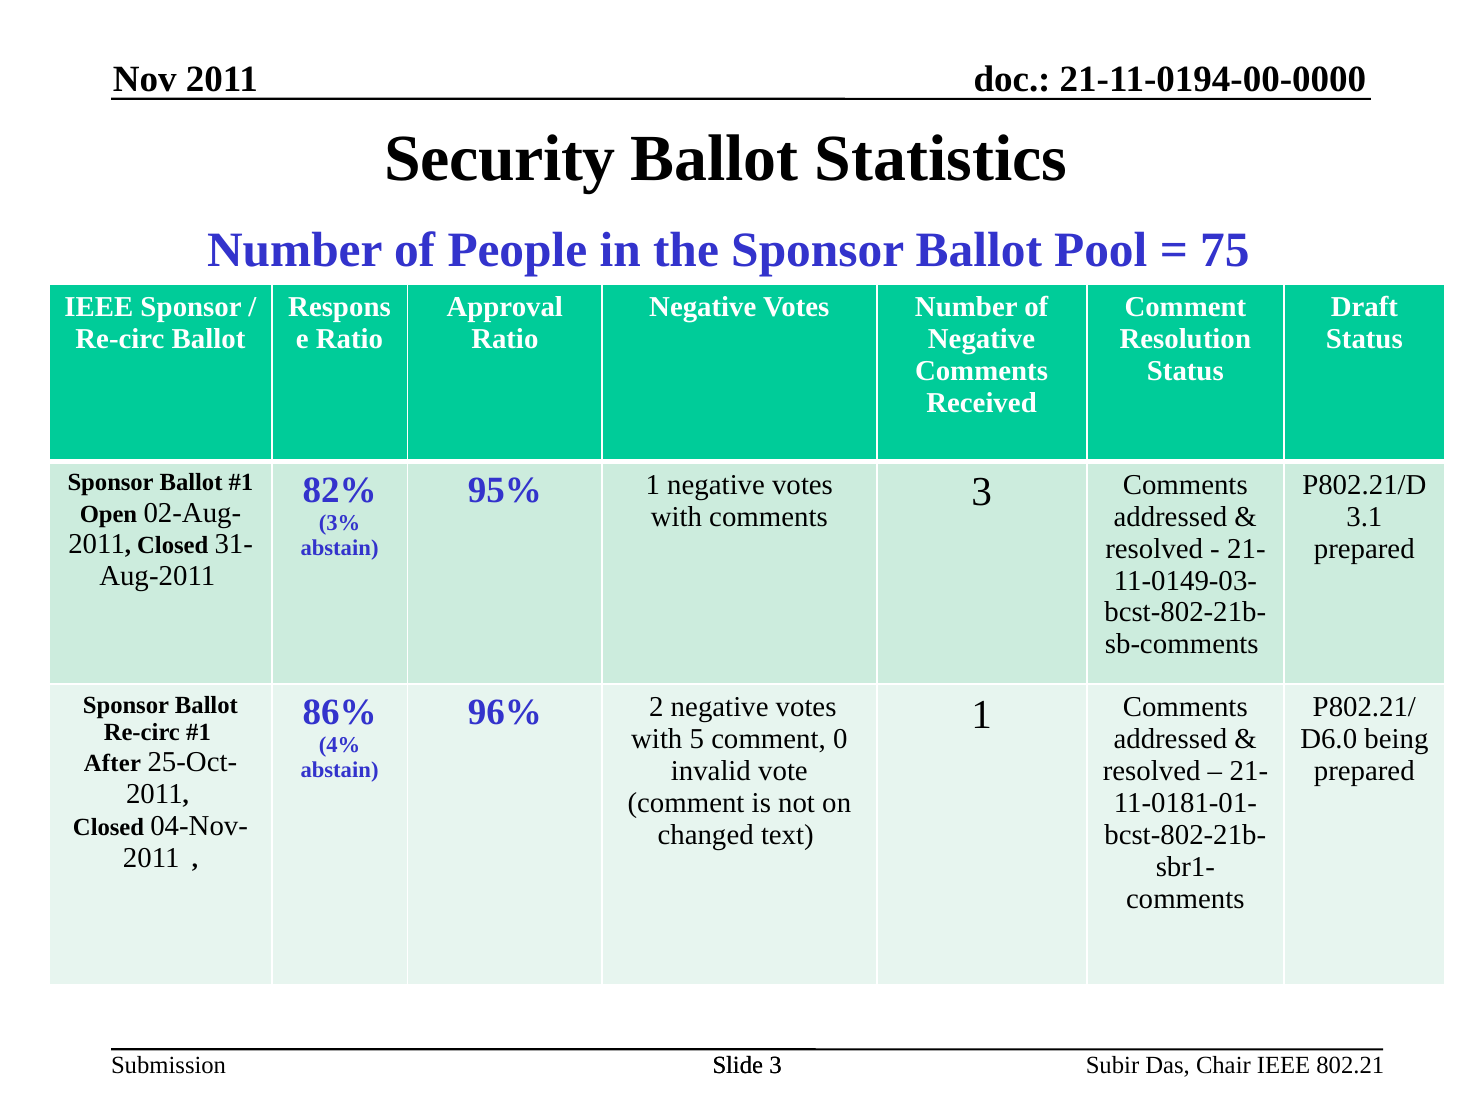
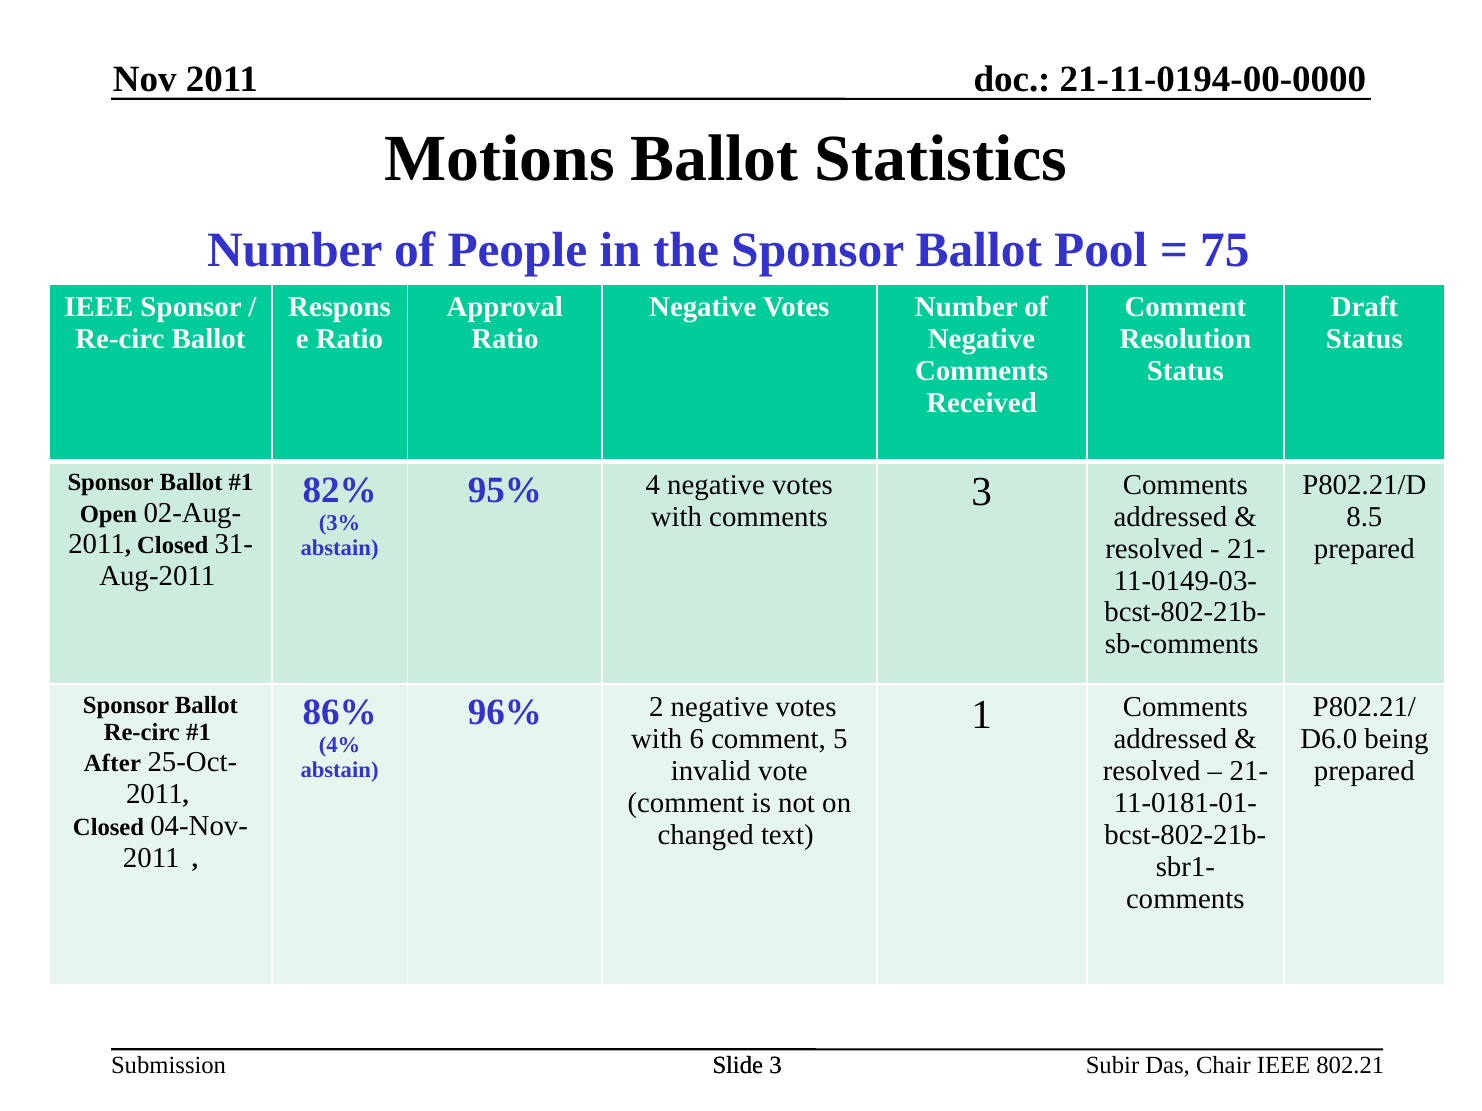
Security: Security -> Motions (500, 159)
95% 1: 1 -> 4 (653, 485)
3.1: 3.1 -> 8.5 (1364, 517)
5: 5 -> 6 (697, 740)
0: 0 -> 5 (840, 740)
